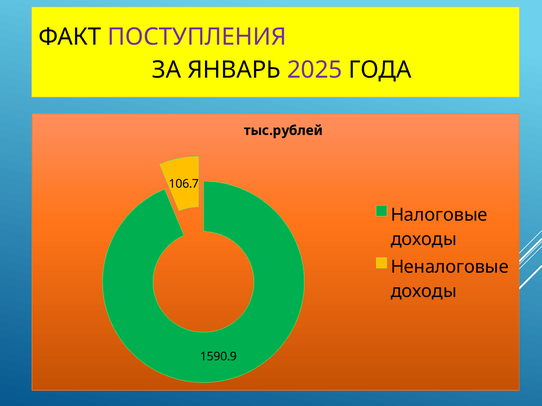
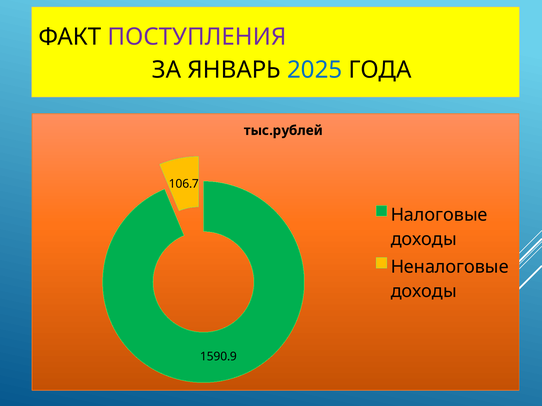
2025 colour: purple -> blue (315, 70)
